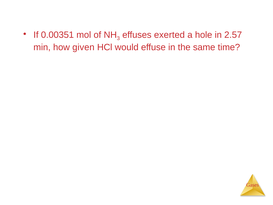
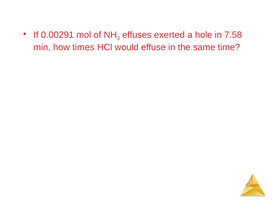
0.00351: 0.00351 -> 0.00291 (57, 35)
2.57: 2.57 -> 7.58 (233, 35)
given: given -> times (83, 47)
